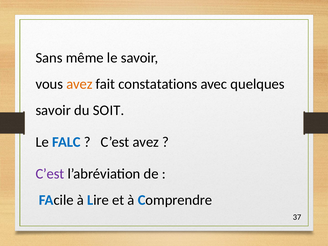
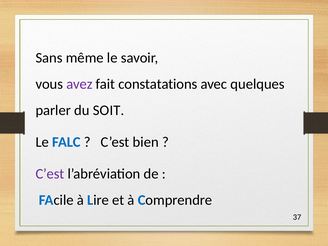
avez colour: orange -> purple (79, 84)
savoir: savoir -> parler (53, 110)
C’est avez: avez -> bien (146, 142)
